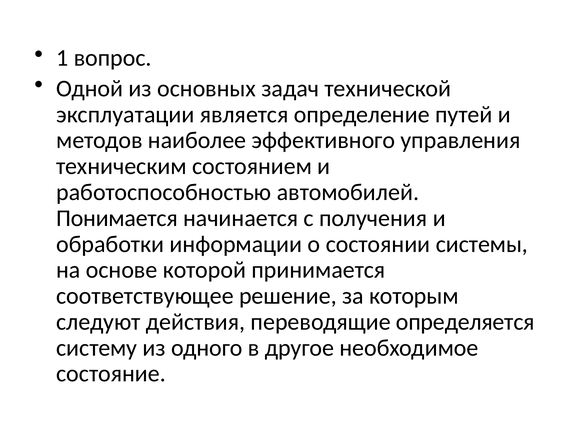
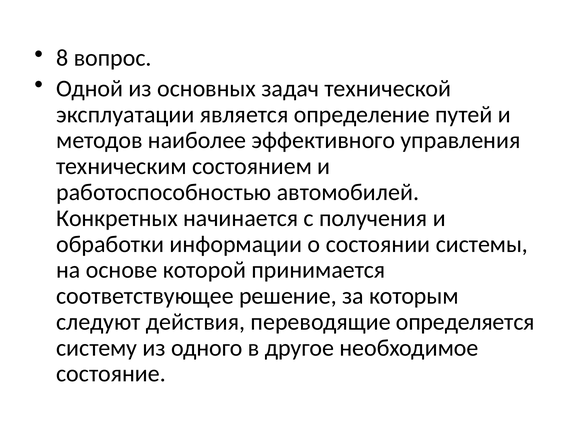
1: 1 -> 8 (62, 58)
Понимается: Понимается -> Конкретных (117, 218)
